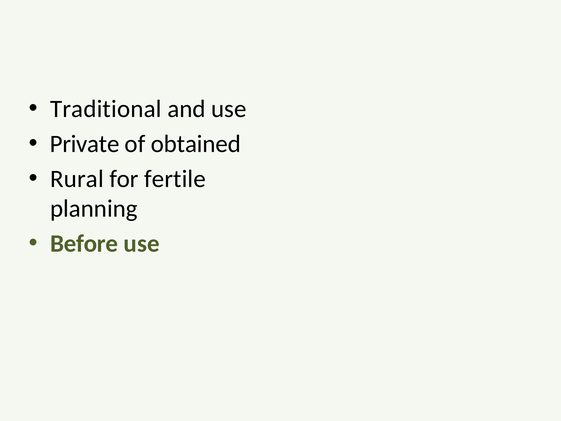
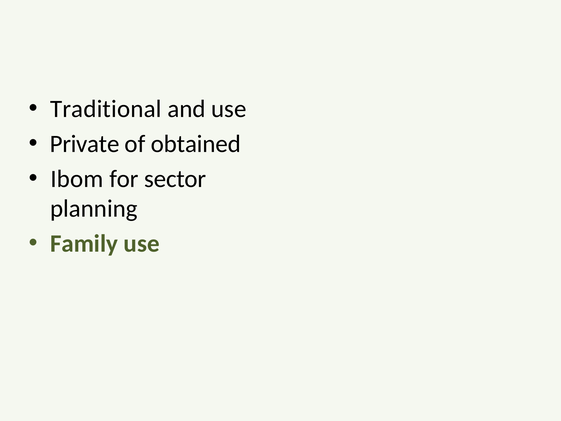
Rural: Rural -> Ibom (77, 179)
fertile: fertile -> sector (175, 179)
Before: Before -> Family (84, 244)
